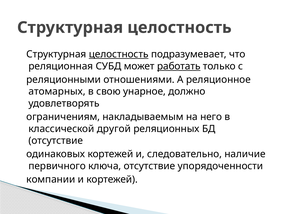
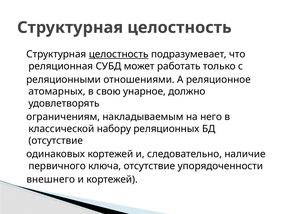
работать underline: present -> none (179, 66)
другой: другой -> набору (114, 129)
компании: компании -> внешнего (51, 180)
